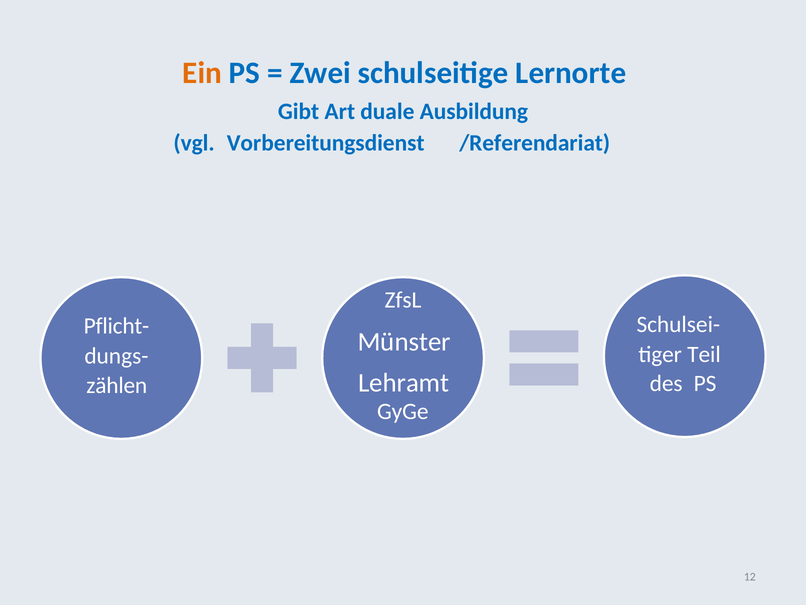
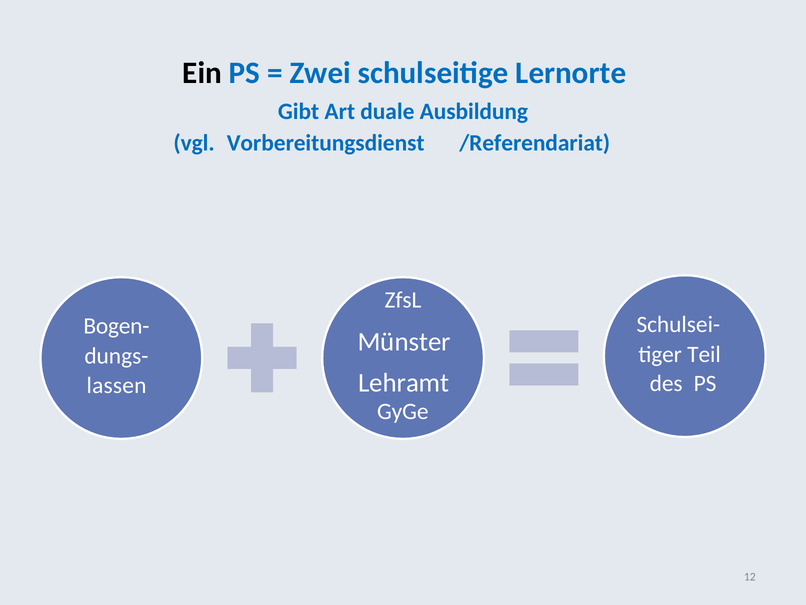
Ein colour: orange -> black (202, 73)
Pflicht-: Pflicht- -> Bogen- (116, 326)
zählen: zählen -> lassen (117, 385)
